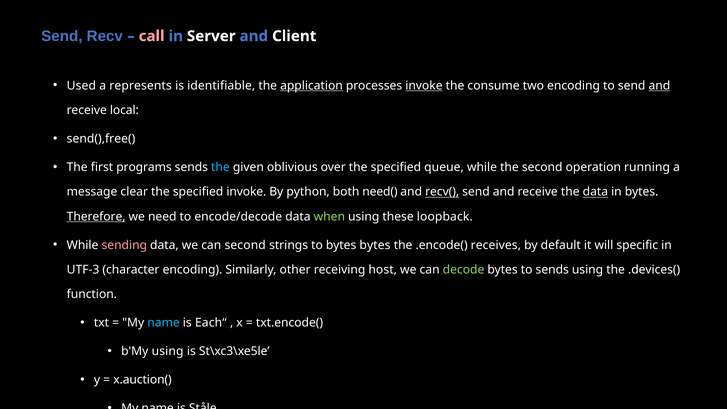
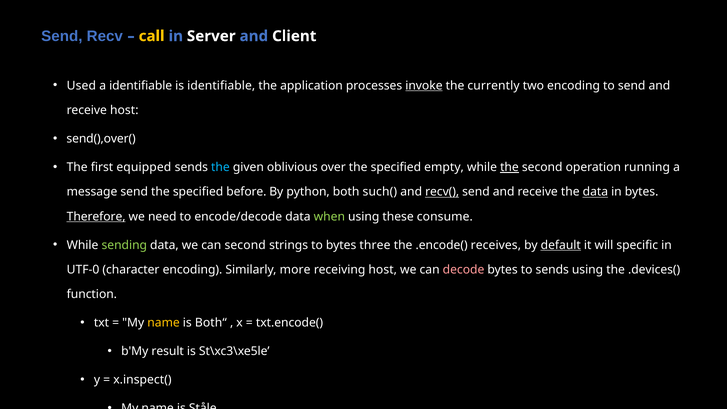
call colour: pink -> yellow (152, 36)
a represents: represents -> identifiable (141, 86)
application underline: present -> none (311, 86)
consume: consume -> currently (494, 86)
and underline: present -> none (659, 86)
receive local: local -> host (124, 110)
send(),free(: send(),free( -> send(),over( (101, 139)
programs: programs -> equipped (144, 167)
queue: queue -> empty (444, 167)
the underline: none -> present (509, 167)
message clear: clear -> send (134, 192)
specified invoke: invoke -> before (246, 192)
need(: need( -> such( (380, 192)
loopback: loopback -> consume (445, 217)
sending colour: pink -> light green (124, 245)
bytes bytes: bytes -> three (375, 245)
default underline: none -> present (561, 245)
UTF-3: UTF-3 -> UTF-0 (83, 270)
other: other -> more (295, 270)
decode colour: light green -> pink (464, 270)
name colour: light blue -> yellow (164, 323)
Each“: Each“ -> Both“ (211, 323)
b'My using: using -> result (168, 351)
x.auction(: x.auction( -> x.inspect( (142, 380)
